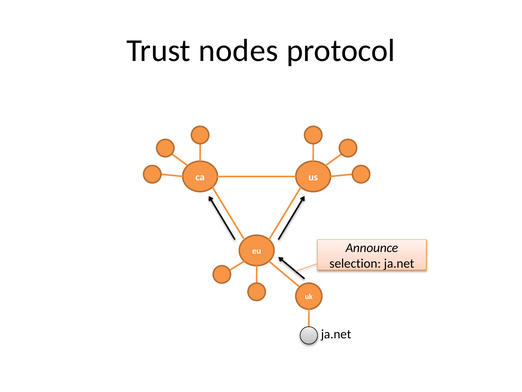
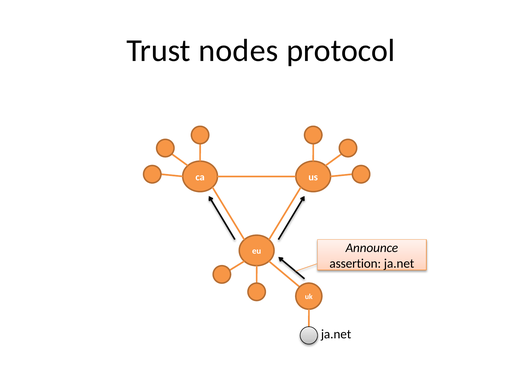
selection: selection -> assertion (355, 263)
